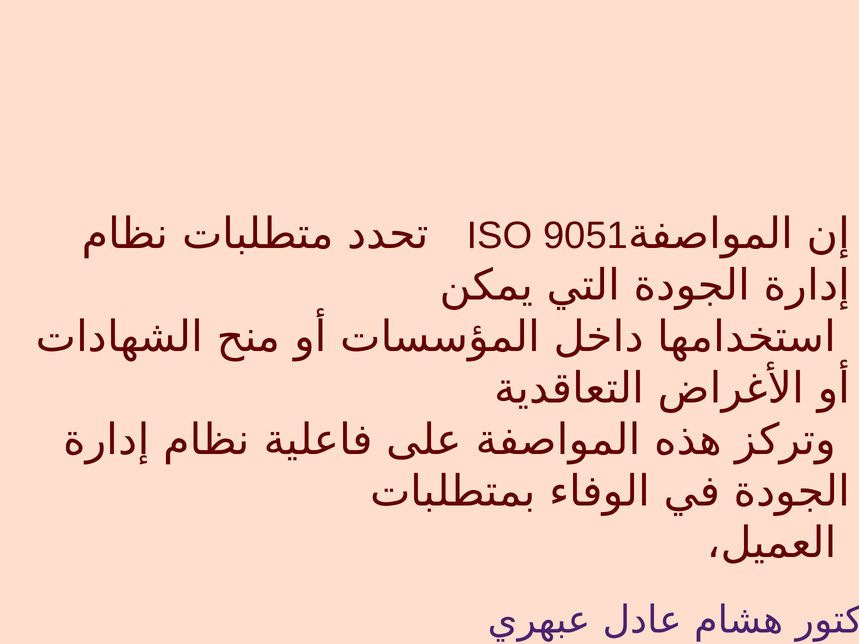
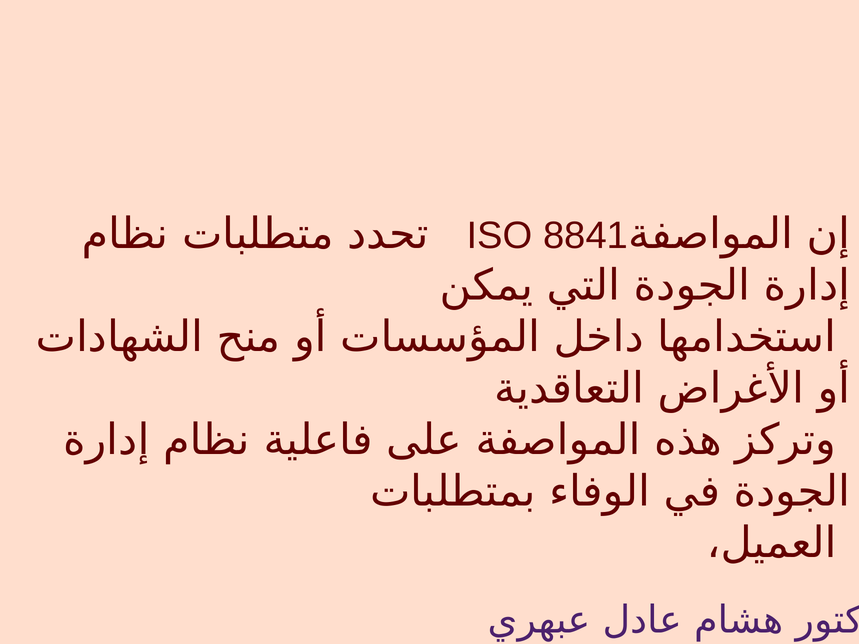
9051: 9051 -> 8841 (586, 236)
